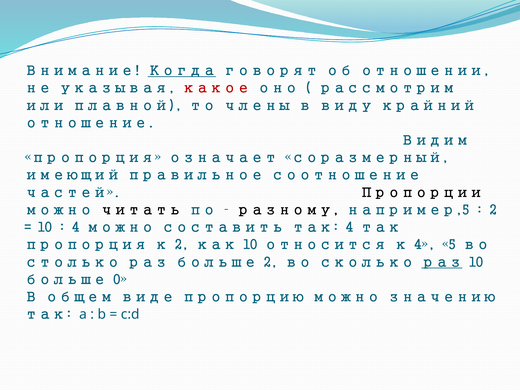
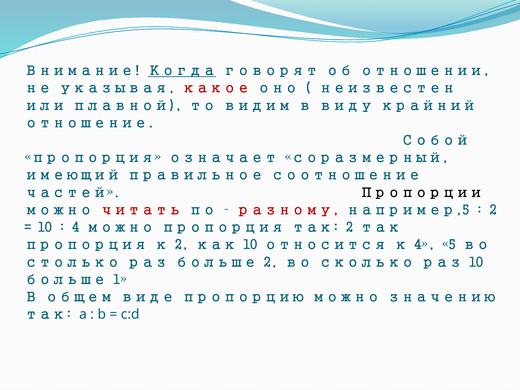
рассмотрим: рассмотрим -> неизвестен (387, 88)
члены: члены -> видим (257, 106)
Видим: Видим -> Собой (435, 140)
читать colour: black -> red (141, 210)
разному colour: black -> red (288, 210)
можно составить: составить -> пропорция (223, 227)
так 4: 4 -> 2 (349, 227)
раз underline: present -> none (442, 262)
0: 0 -> 1 (120, 280)
